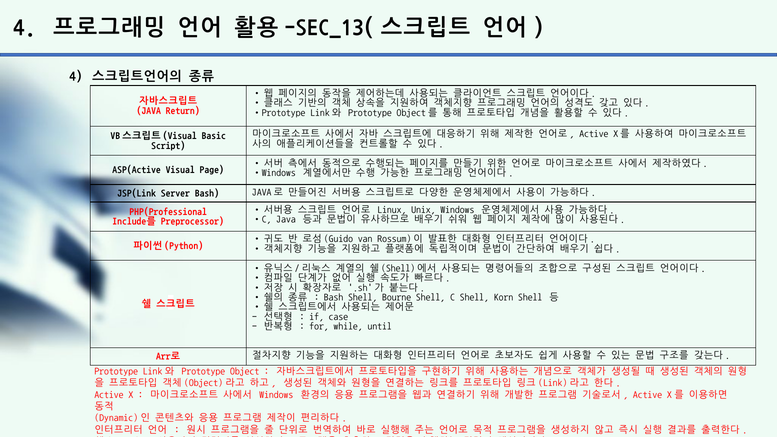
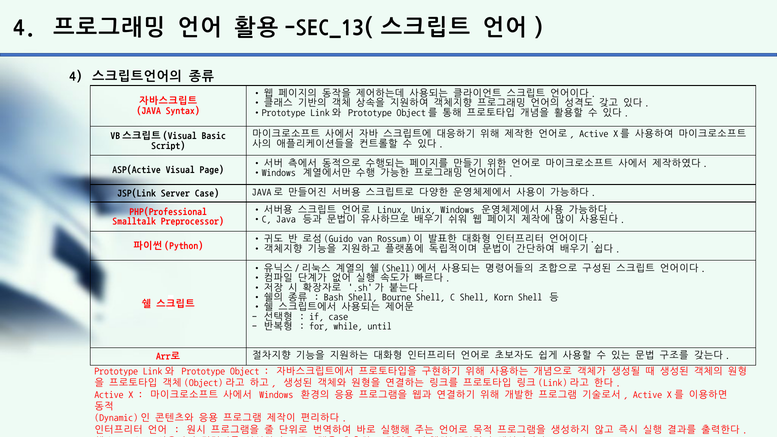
Return: Return -> Syntax (183, 110)
Server Bash: Bash -> Case (207, 193)
Include를: Include를 -> Smalltalk (134, 221)
